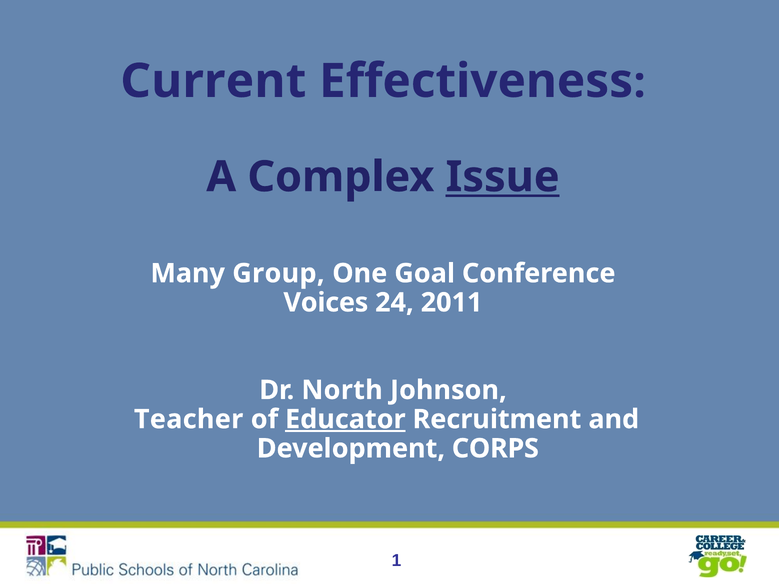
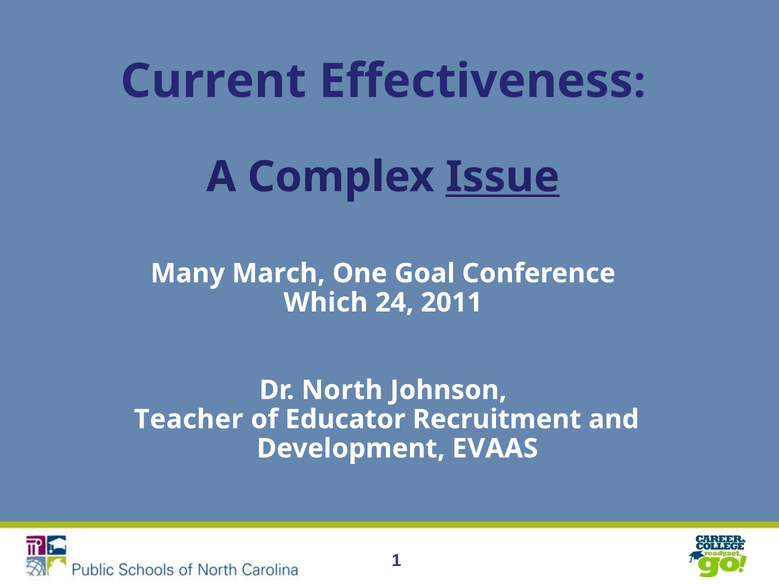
Group: Group -> March (279, 274)
Voices: Voices -> Which (326, 303)
Educator underline: present -> none (345, 419)
CORPS: CORPS -> EVAAS (495, 449)
